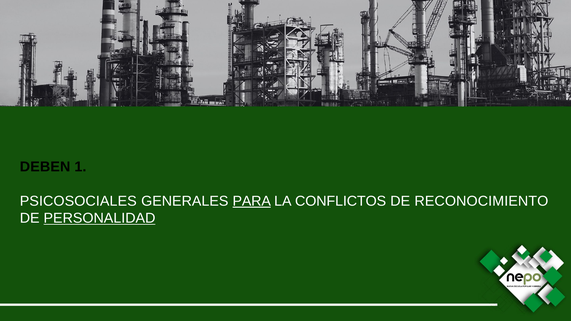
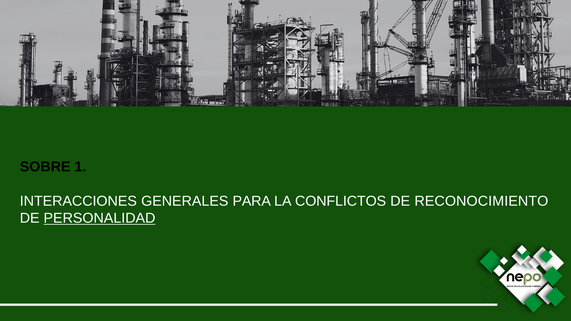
DEBEN: DEBEN -> SOBRE (45, 167)
PSICOSOCIALES: PSICOSOCIALES -> INTERACCIONES (78, 201)
PARA underline: present -> none (252, 201)
